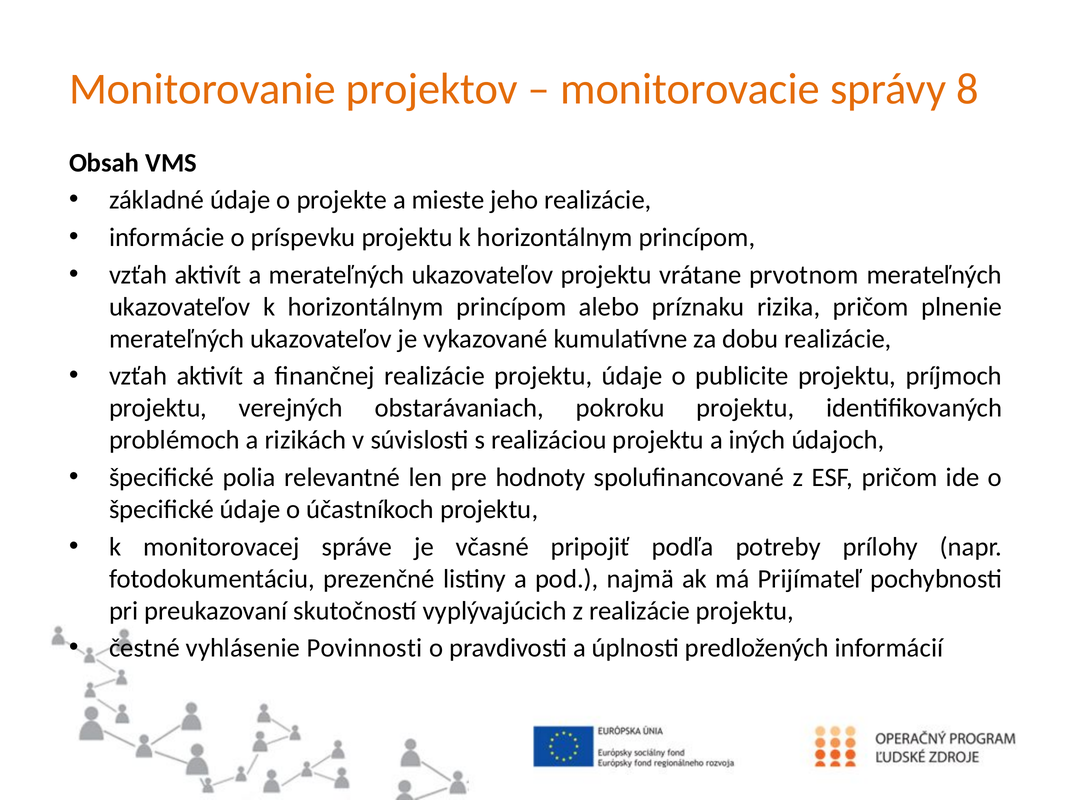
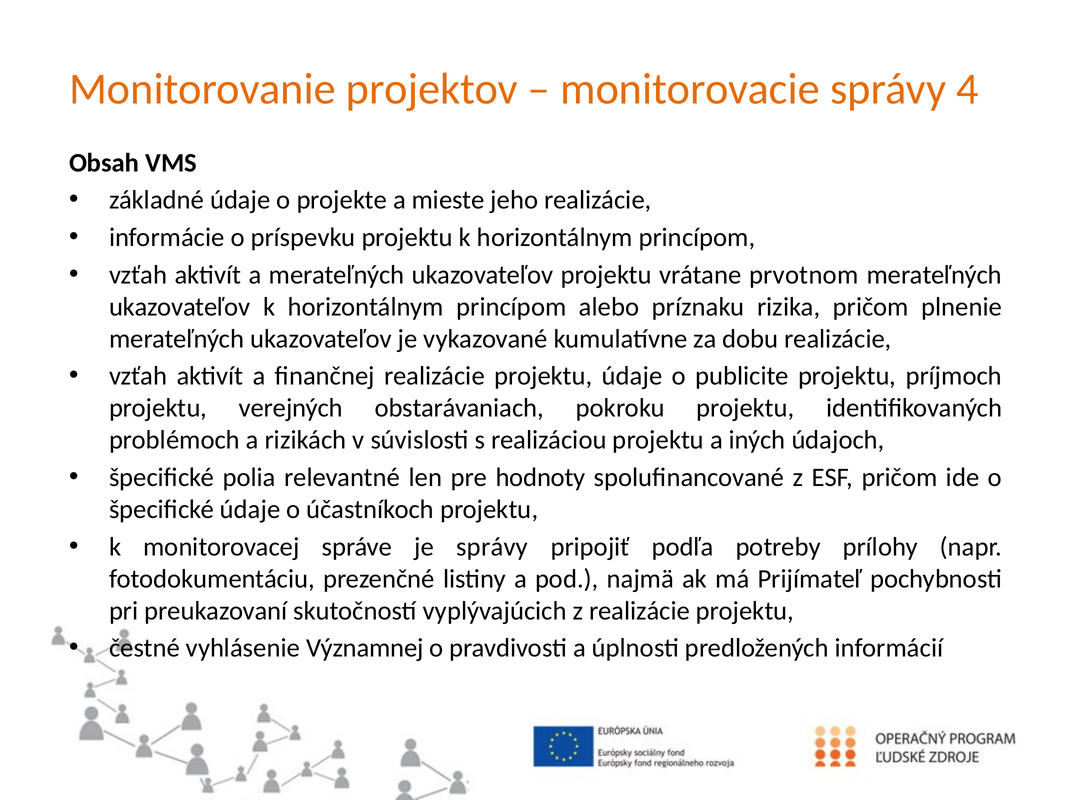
8: 8 -> 4 (968, 89)
je včasné: včasné -> správy (492, 547)
Povinnosti: Povinnosti -> Významnej (365, 648)
